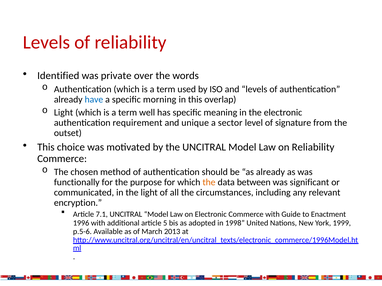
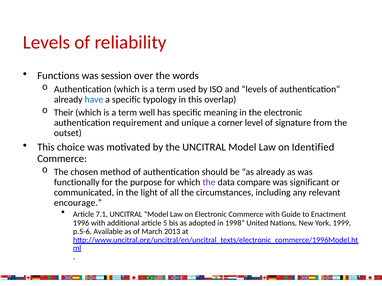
Identified: Identified -> Functions (58, 76)
private: private -> session (116, 76)
morning: morning -> typology (160, 100)
Light: Light -> Their (64, 113)
sector: sector -> corner (230, 123)
on Reliability: Reliability -> Identified (313, 147)
the colour: orange -> purple (209, 183)
between: between -> compare (254, 183)
encryption: encryption -> encourage (78, 203)
